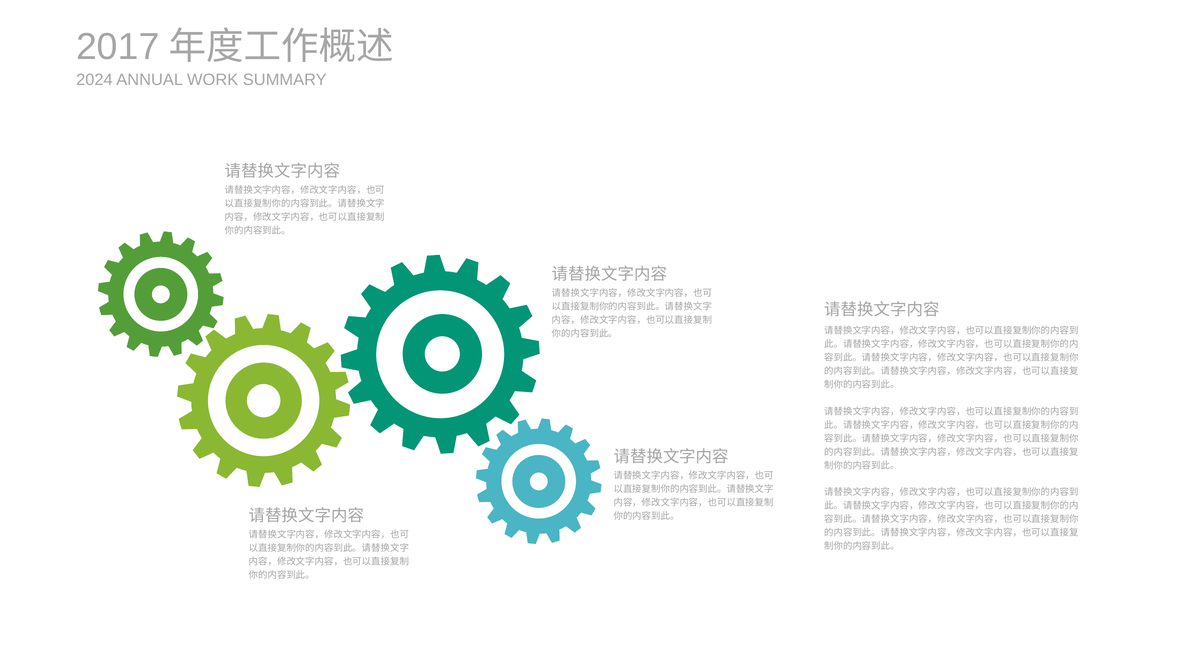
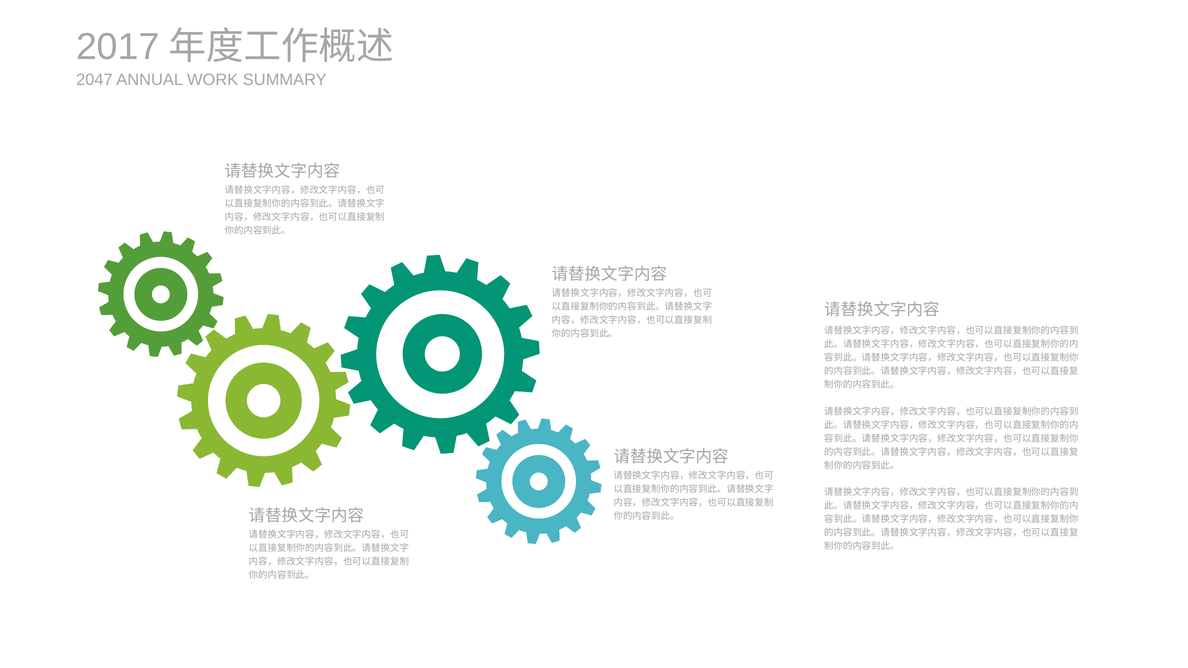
2024: 2024 -> 2047 (94, 80)
